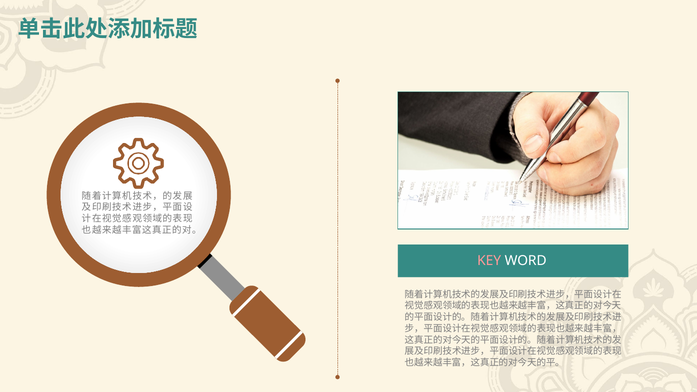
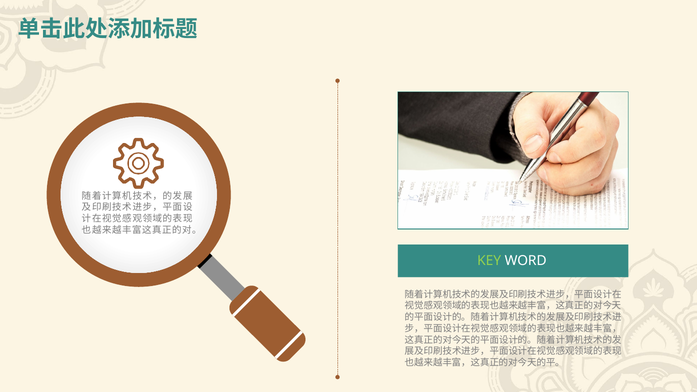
KEY colour: pink -> light green (489, 261)
